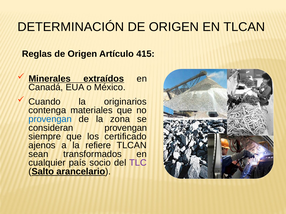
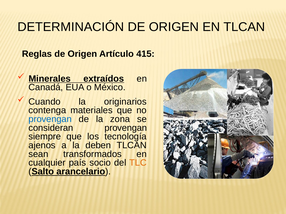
certificado: certificado -> tecnología (126, 137)
refiere: refiere -> deben (98, 146)
TLC colour: purple -> orange (138, 163)
